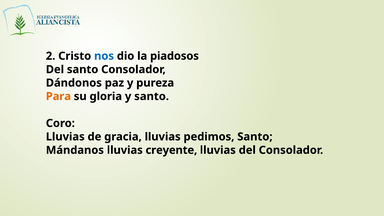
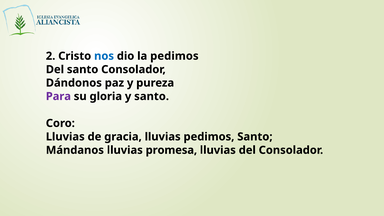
la piadosos: piadosos -> pedimos (174, 56)
Para colour: orange -> purple (58, 96)
creyente: creyente -> promesa (171, 150)
